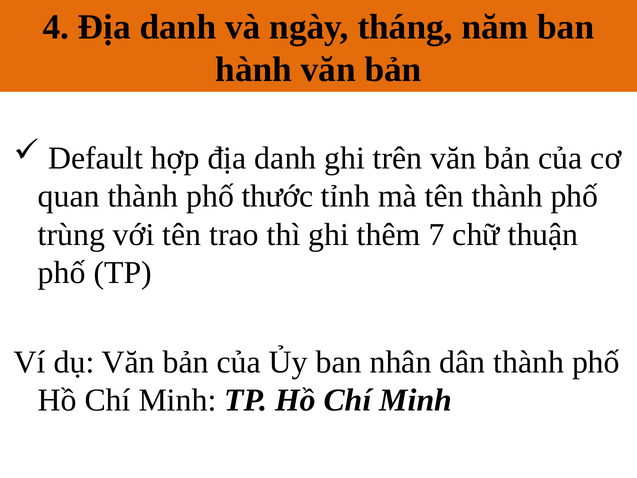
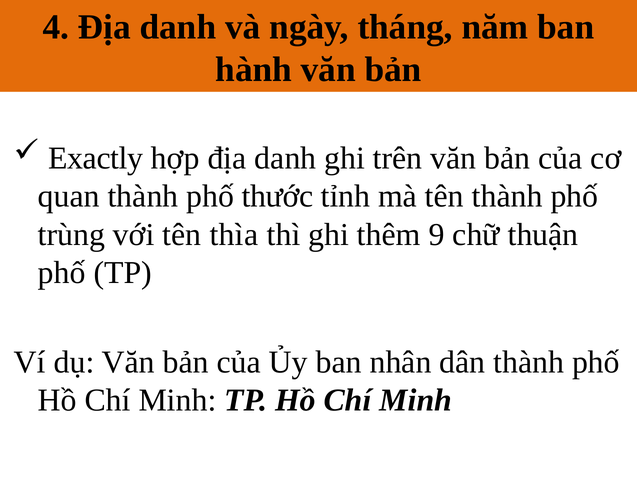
Default: Default -> Exactly (96, 158)
trao: trao -> thìa (234, 234)
7: 7 -> 9 (437, 234)
